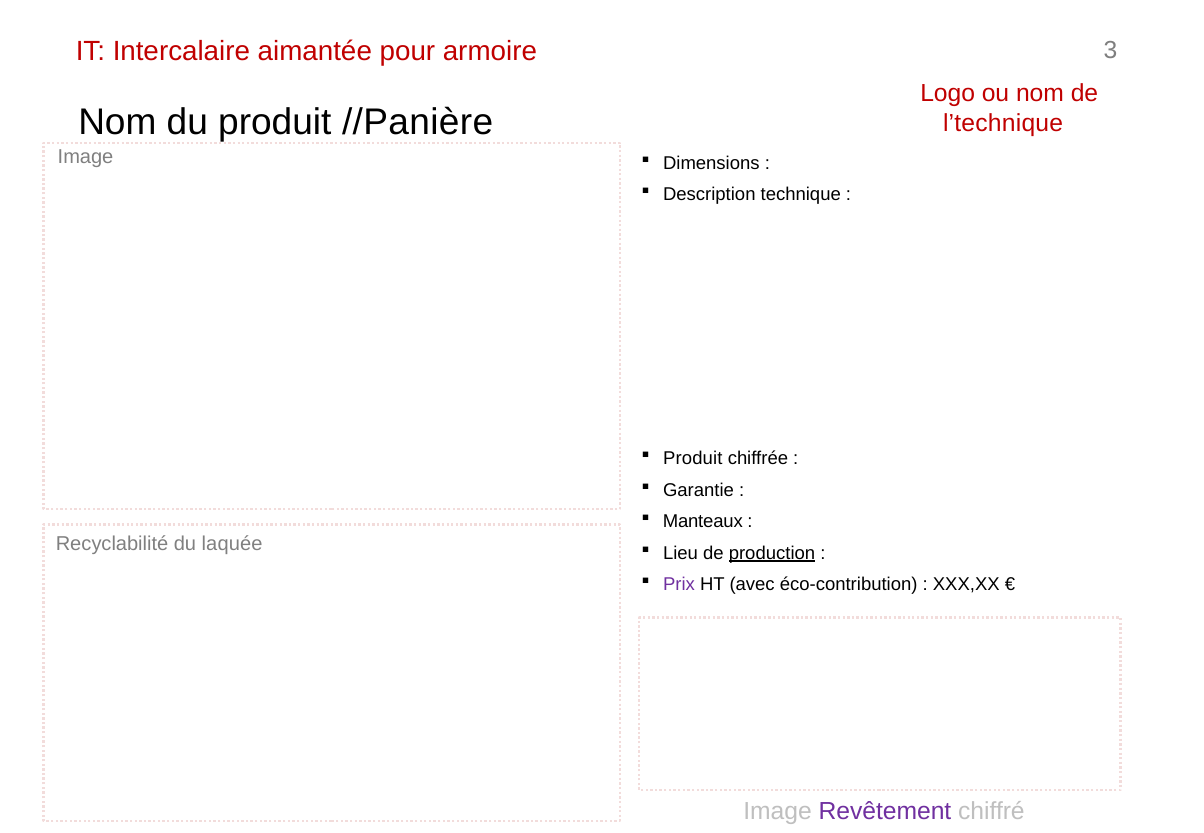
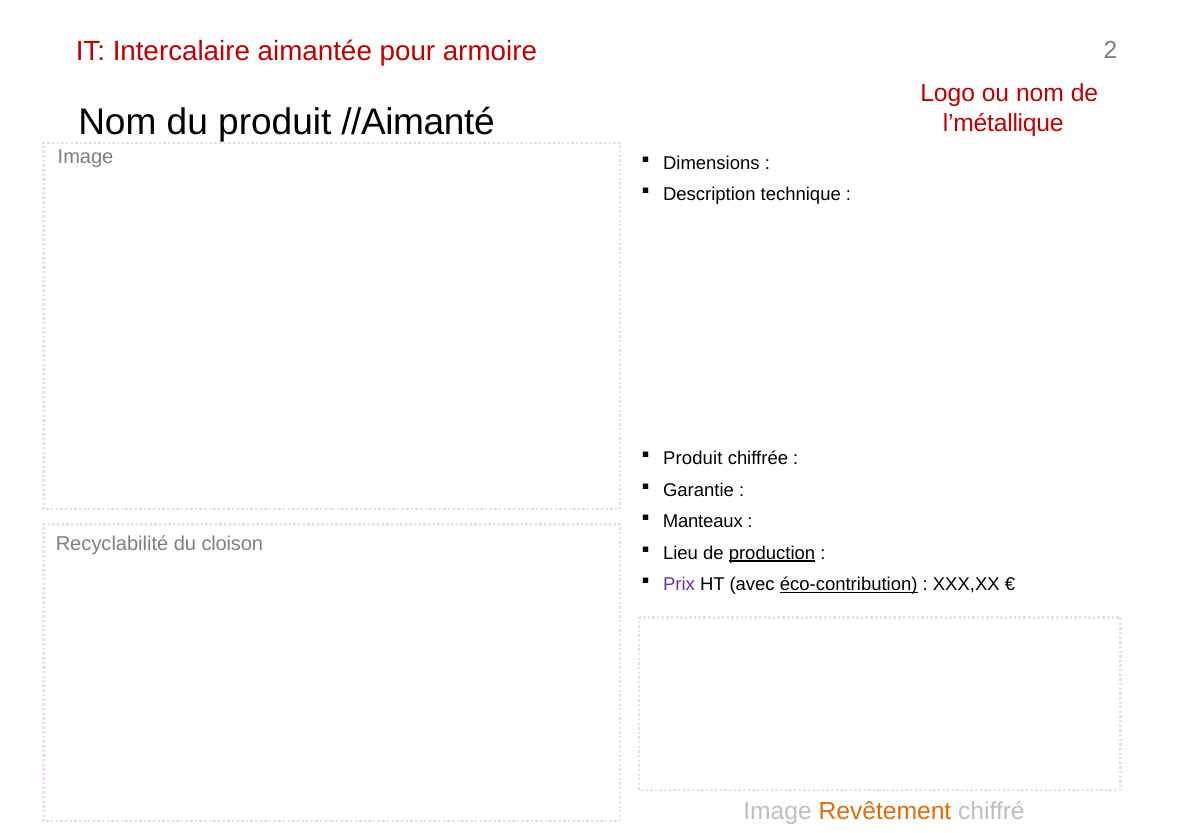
3: 3 -> 2 (1110, 51)
//Panière: //Panière -> //Aimanté (418, 122)
l’technique: l’technique -> l’métallique (1003, 123)
laquée: laquée -> cloison (232, 545)
éco-contribution underline: none -> present (849, 585)
Revêtement colour: purple -> orange (885, 812)
